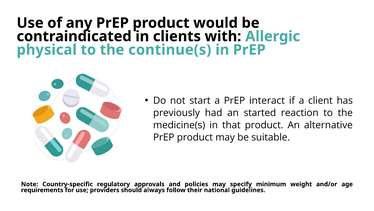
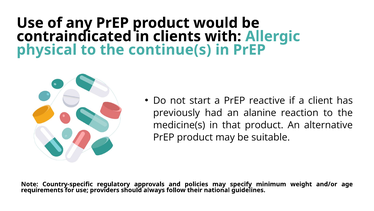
interact: interact -> reactive (267, 100)
started: started -> alanine (260, 113)
